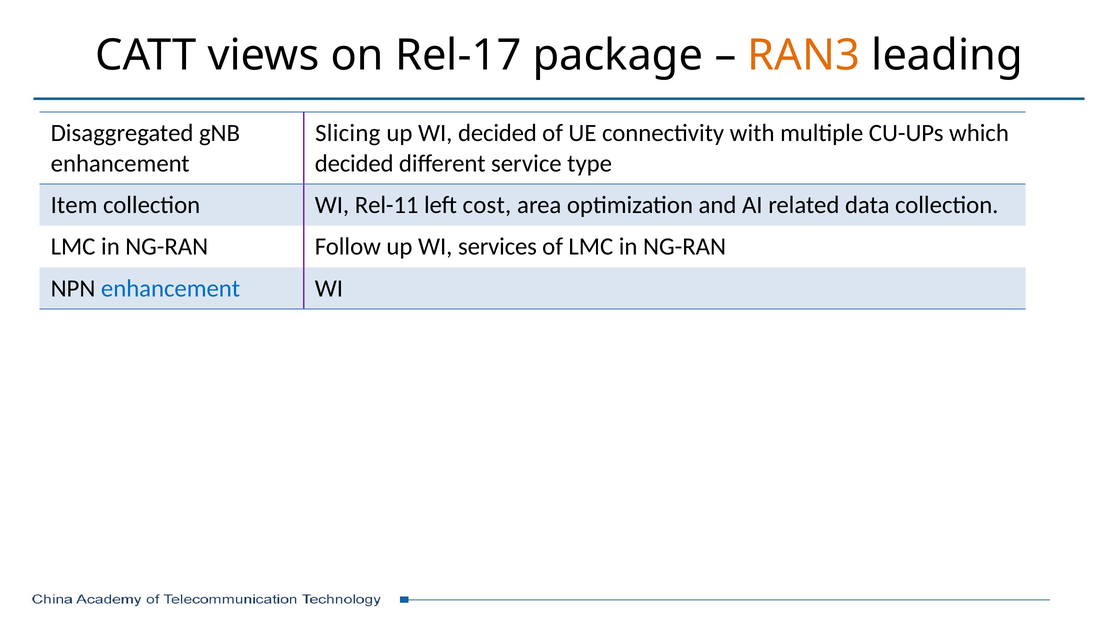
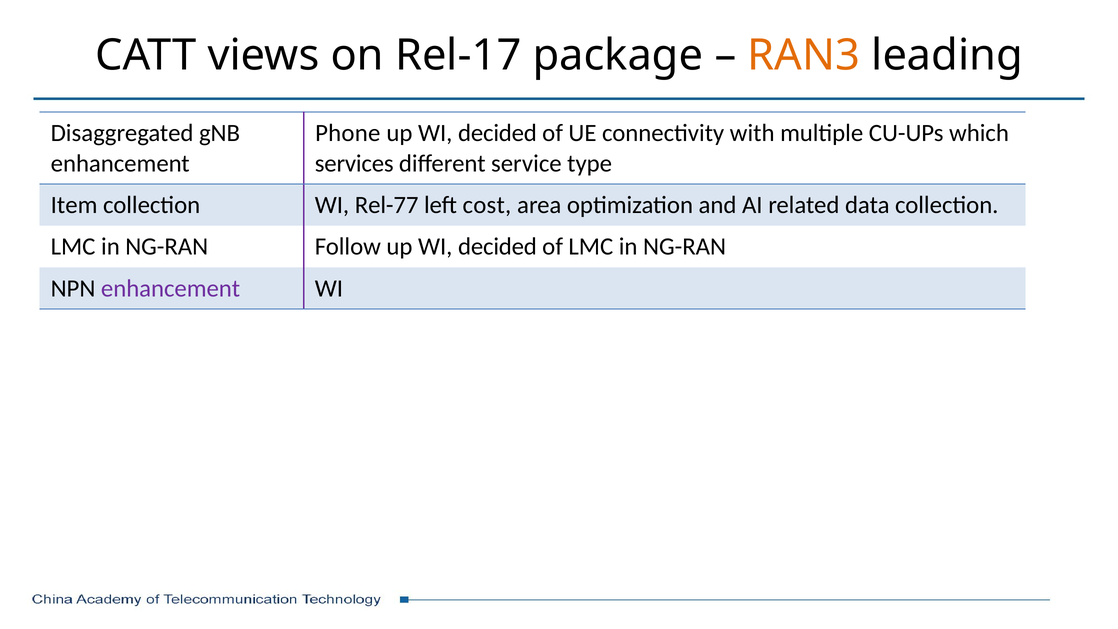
Slicing: Slicing -> Phone (348, 133)
decided: decided -> services (354, 163)
Rel-11: Rel-11 -> Rel-77 (387, 205)
Follow up WI services: services -> decided (497, 247)
enhancement colour: blue -> purple (171, 288)
